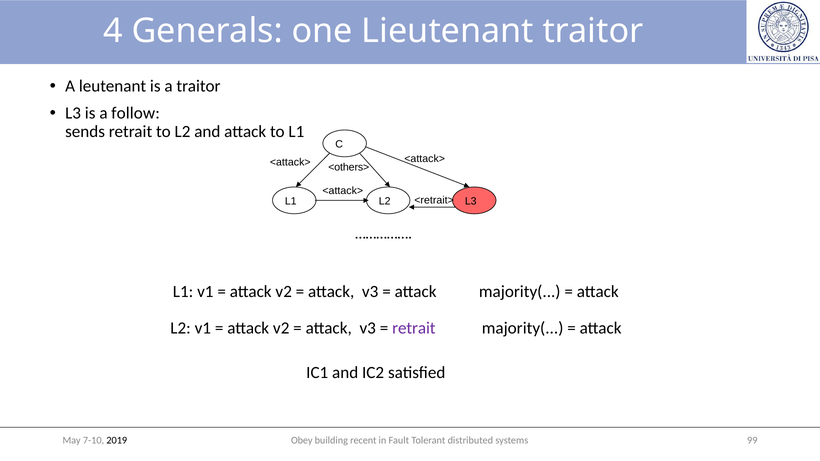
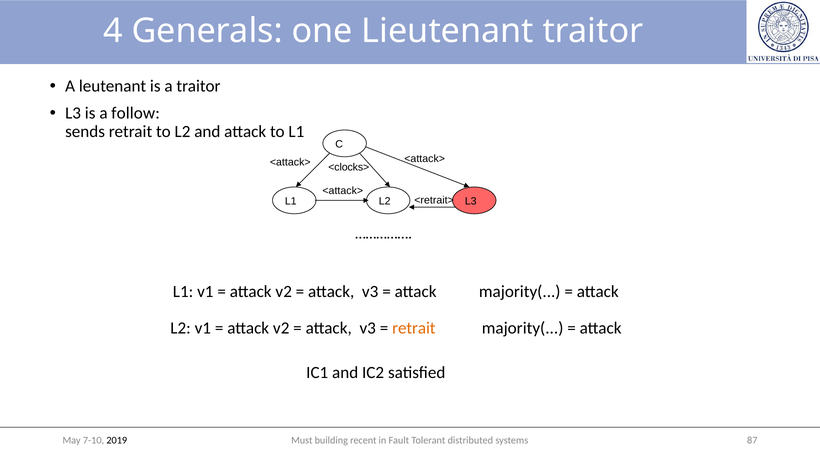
<others>: <others> -> <clocks> (349, 168)
retrait colour: purple -> orange (414, 328)
Obey: Obey -> Must (302, 440)
99: 99 -> 87 (752, 440)
